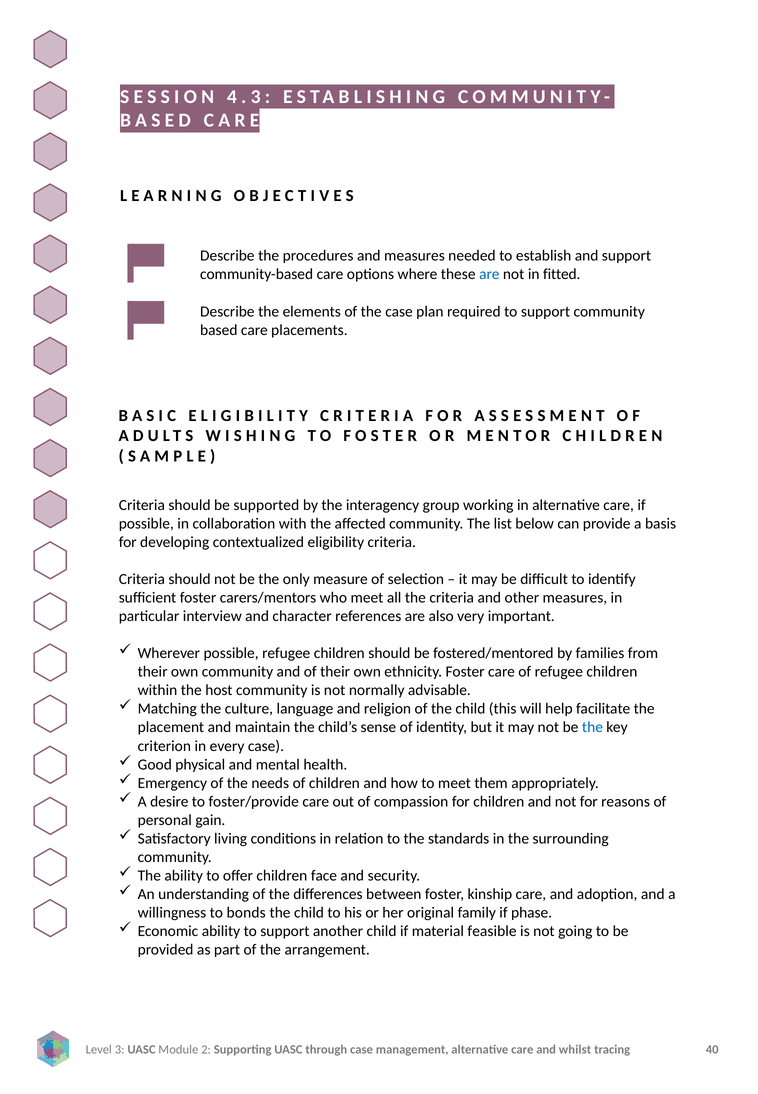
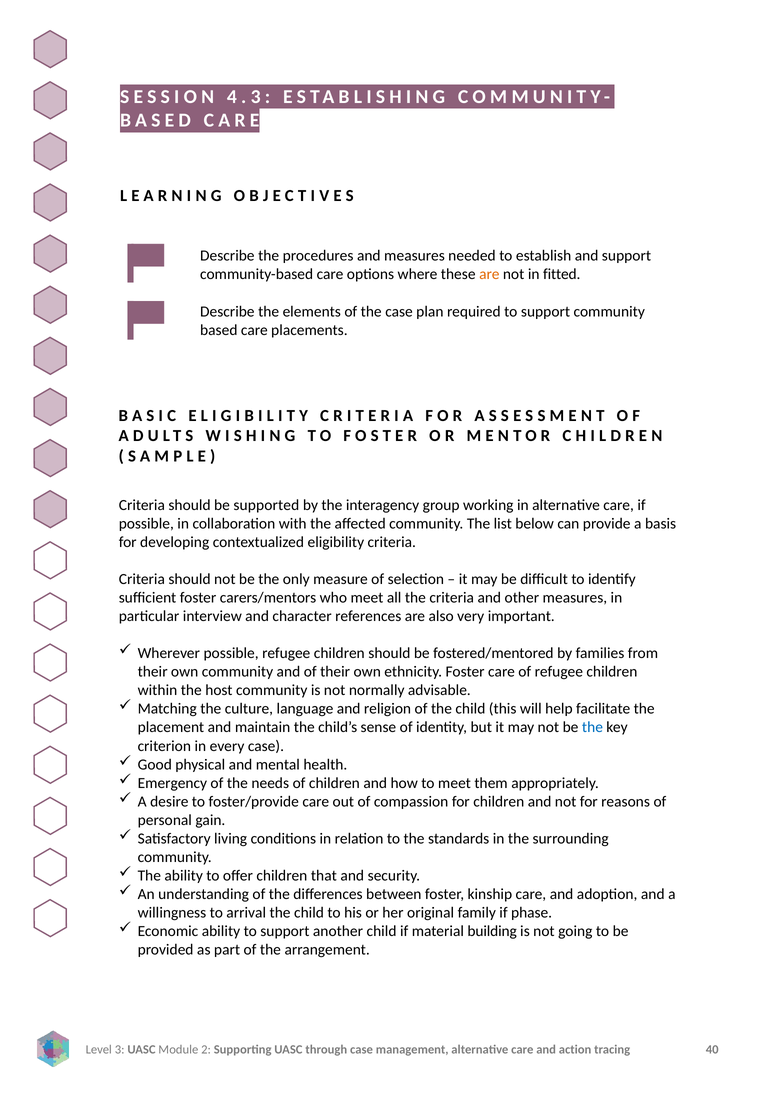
are colour: blue -> orange (489, 275)
face: face -> that (324, 876)
bonds: bonds -> arrival (246, 913)
feasible: feasible -> building (492, 932)
whilst: whilst -> action (575, 1050)
